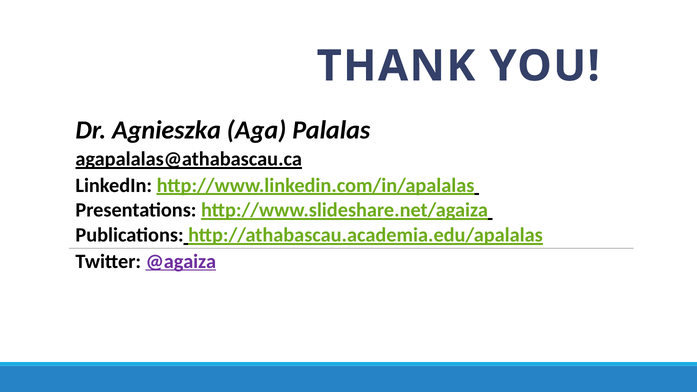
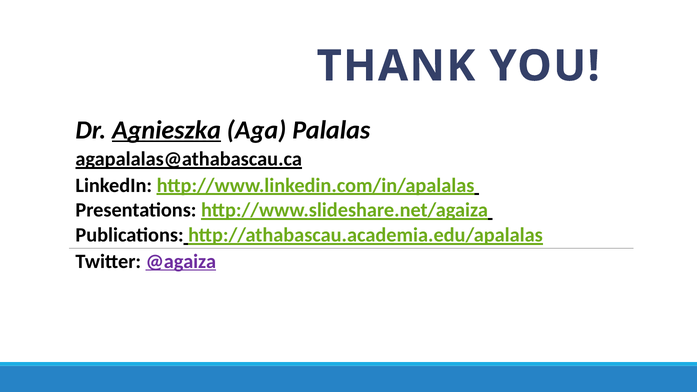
Agnieszka underline: none -> present (166, 130)
